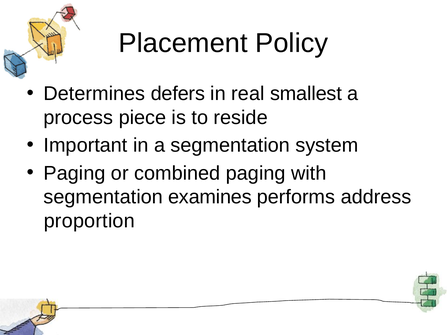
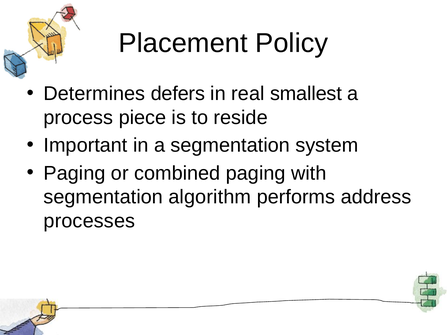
examines: examines -> algorithm (210, 197)
proportion: proportion -> processes (89, 221)
